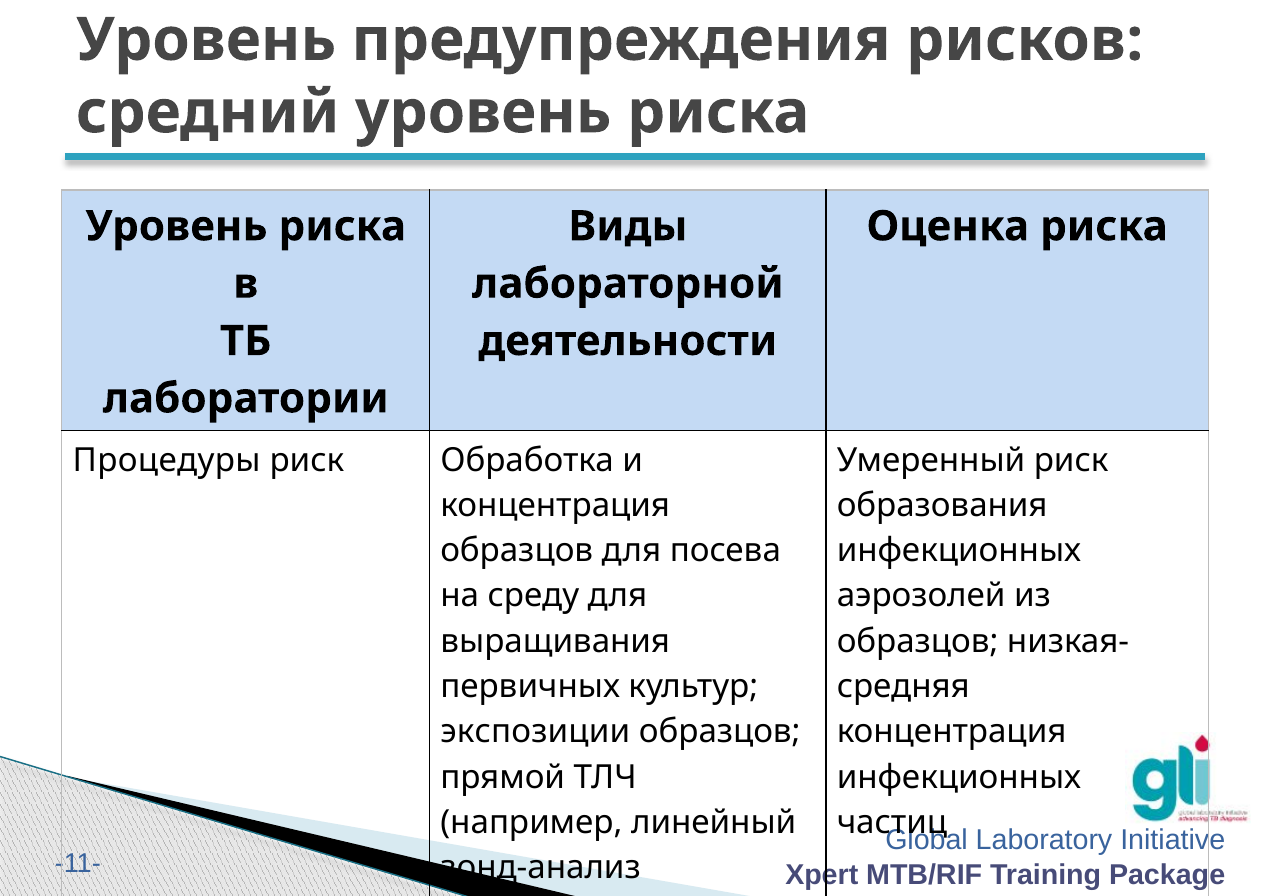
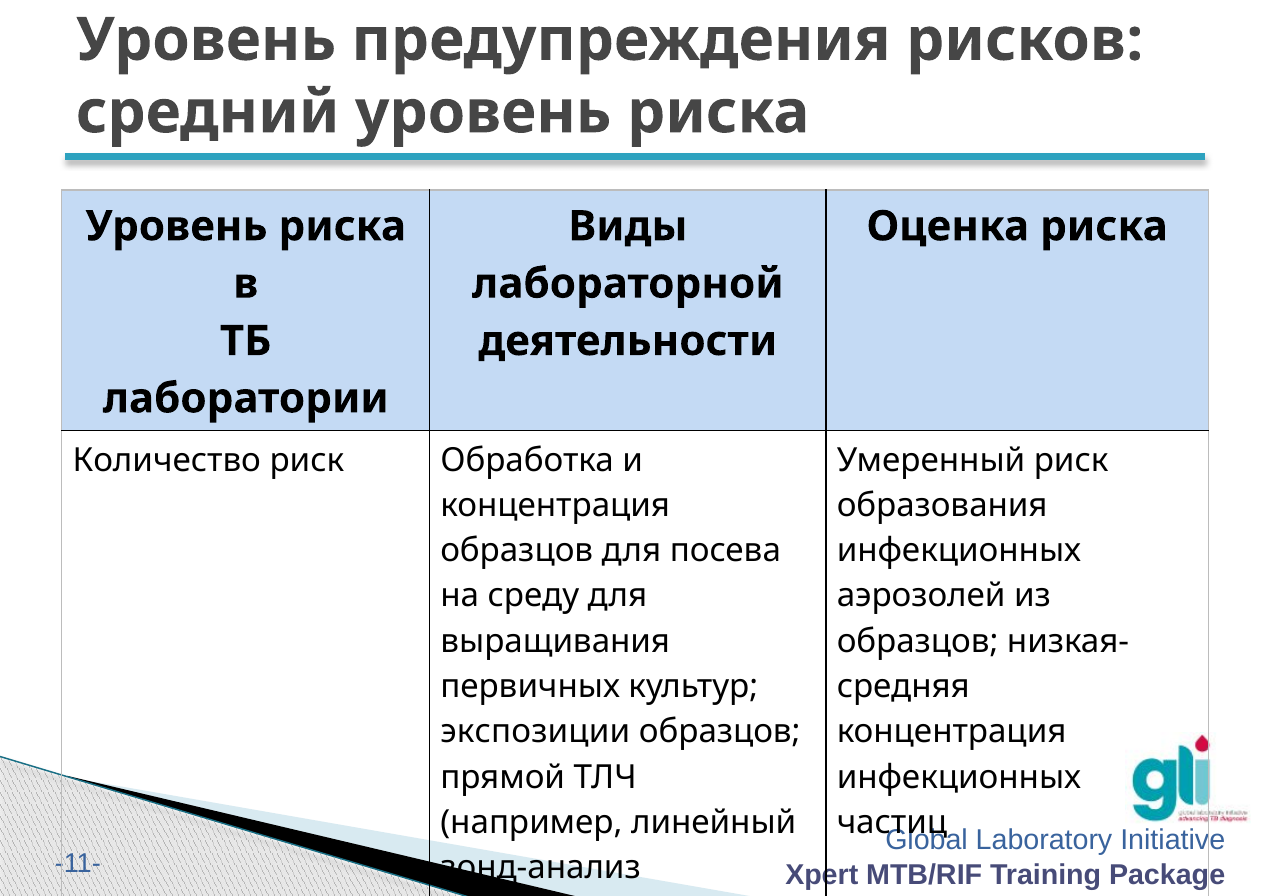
Процедуры: Процедуры -> Количество (167, 460)
